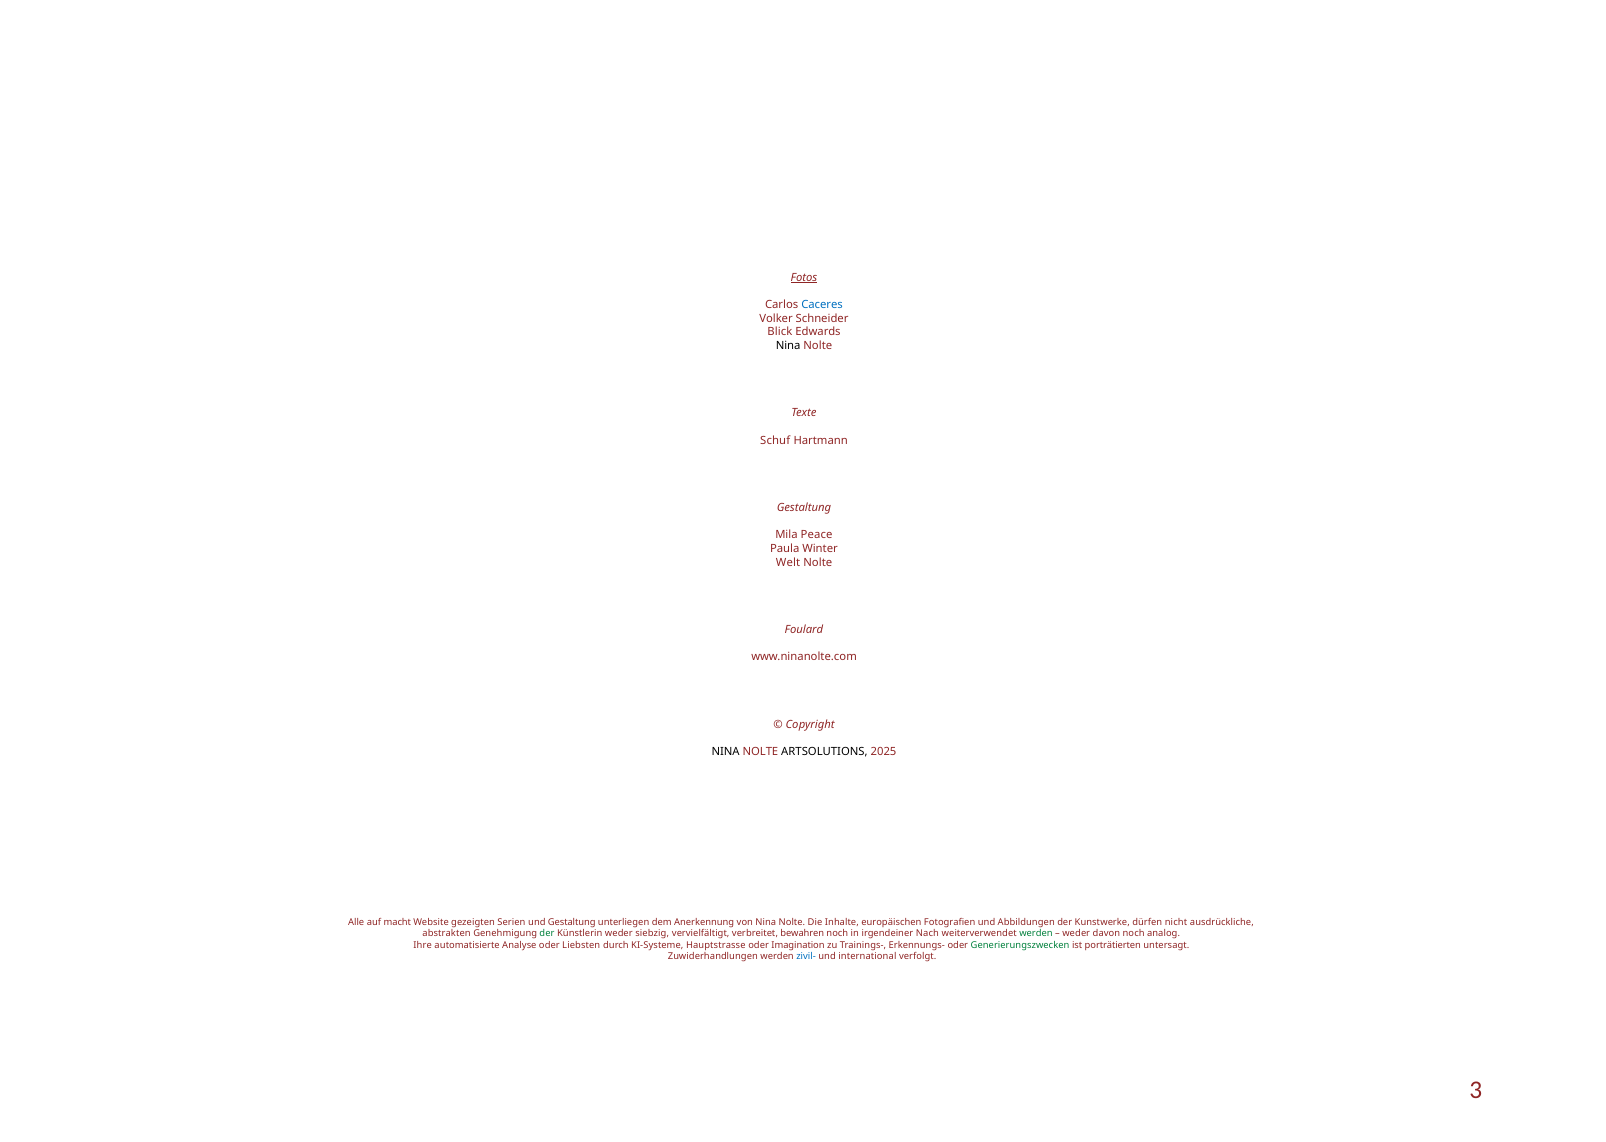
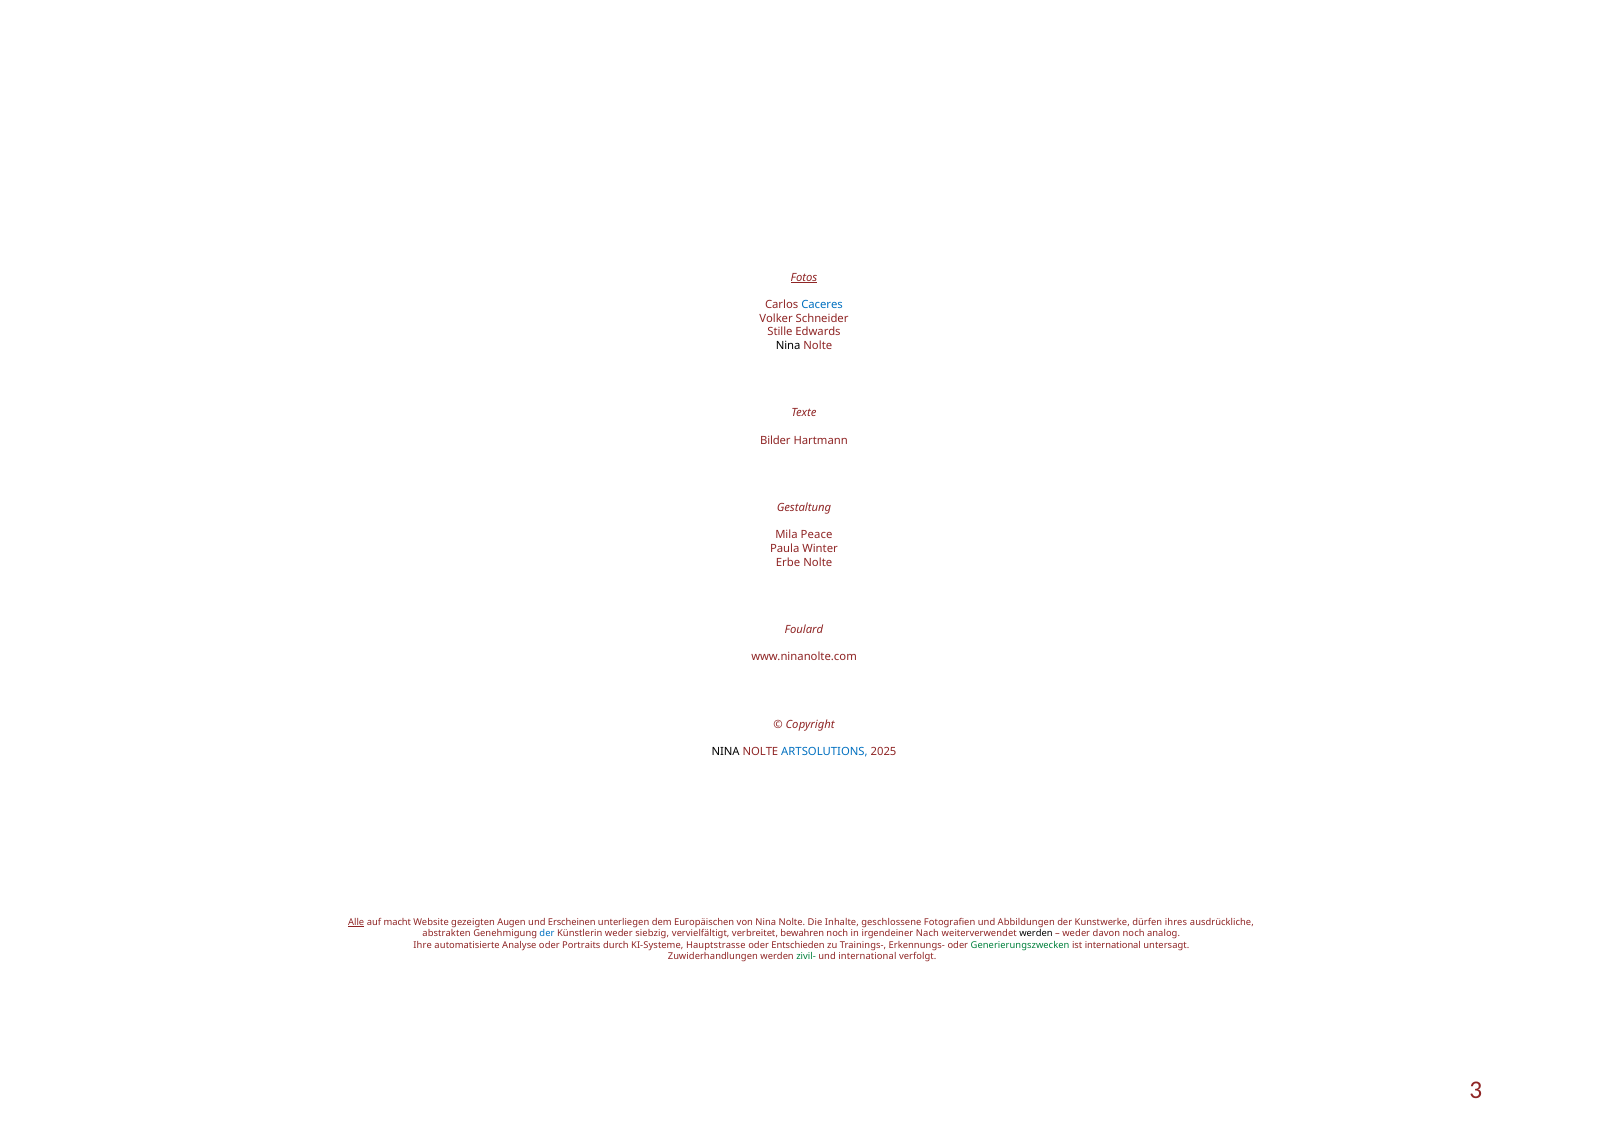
Blick: Blick -> Stille (780, 332)
Schuf: Schuf -> Bilder (775, 440)
Welt: Welt -> Erbe (788, 562)
ARTSOLUTIONS colour: black -> blue (824, 752)
Alle underline: none -> present (356, 922)
Serien: Serien -> Augen (512, 922)
und Gestaltung: Gestaltung -> Erscheinen (572, 922)
Anerkennung: Anerkennung -> Europäischen (704, 922)
europäischen: europäischen -> geschlossene (891, 922)
nicht: nicht -> ihres (1176, 922)
der colour: green -> blue (547, 934)
werden colour: green -> black (1036, 934)
Liebsten: Liebsten -> Portraits (581, 945)
Imagination: Imagination -> Entschieden (798, 945)
ist porträtierten: porträtierten -> international (1113, 945)
zivil- colour: blue -> green (806, 956)
